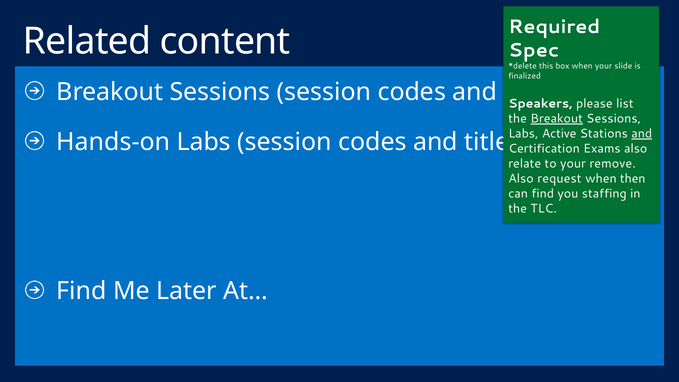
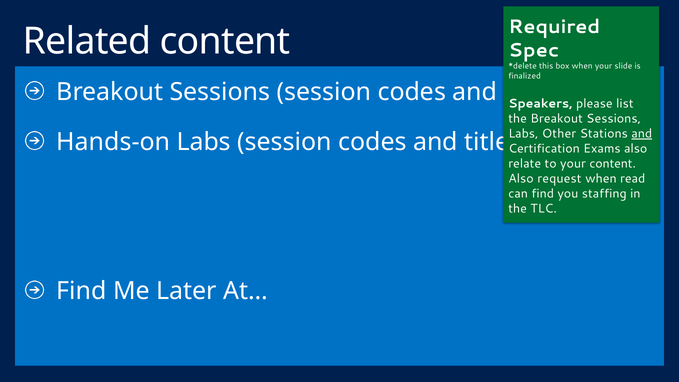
Breakout underline: present -> none (557, 119)
Active: Active -> Other (559, 134)
your remove: remove -> content (613, 164)
then: then -> read (633, 179)
